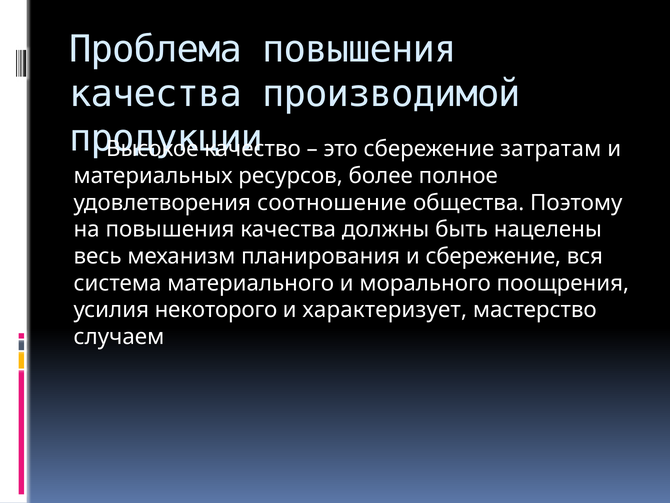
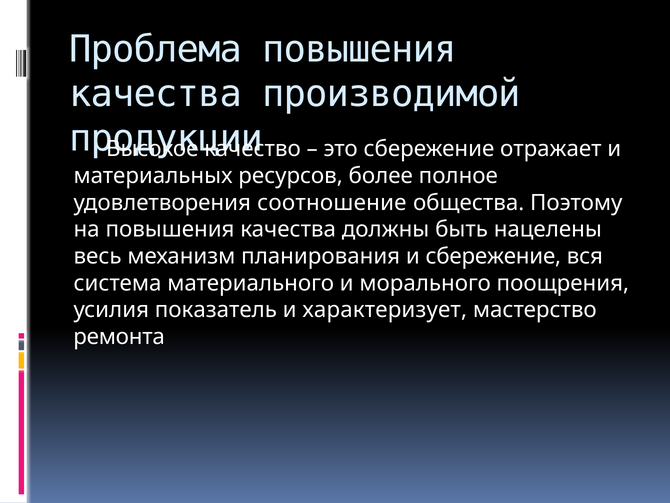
затратам: затратам -> отражает (551, 149)
некоторого: некоторого -> показатель (216, 310)
случаем: случаем -> ремонта (119, 337)
